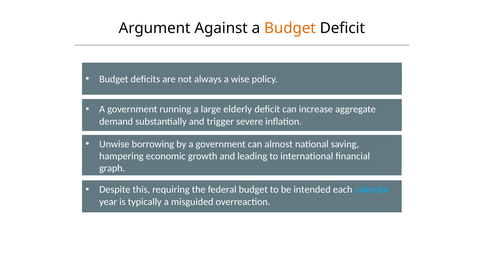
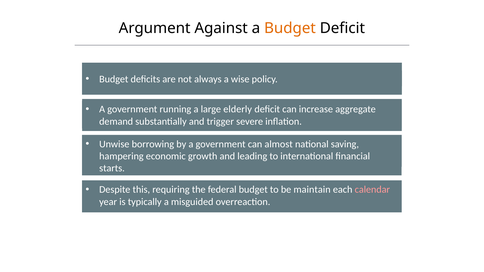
graph: graph -> starts (112, 168)
intended: intended -> maintain (312, 190)
calendar colour: light blue -> pink (372, 190)
